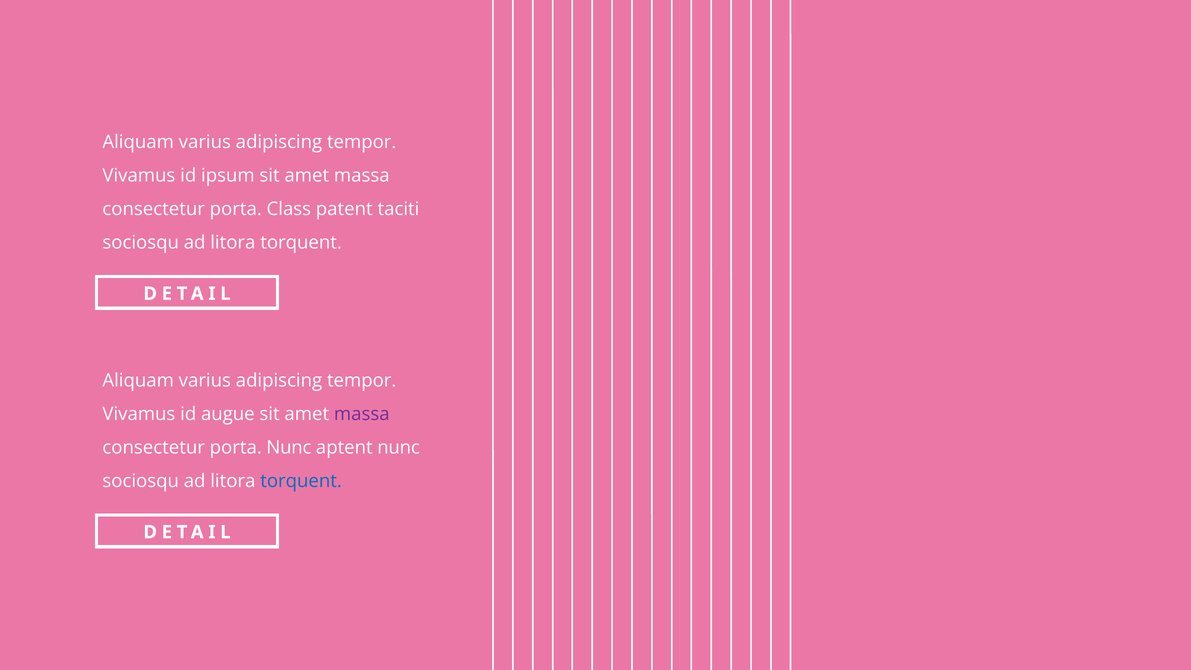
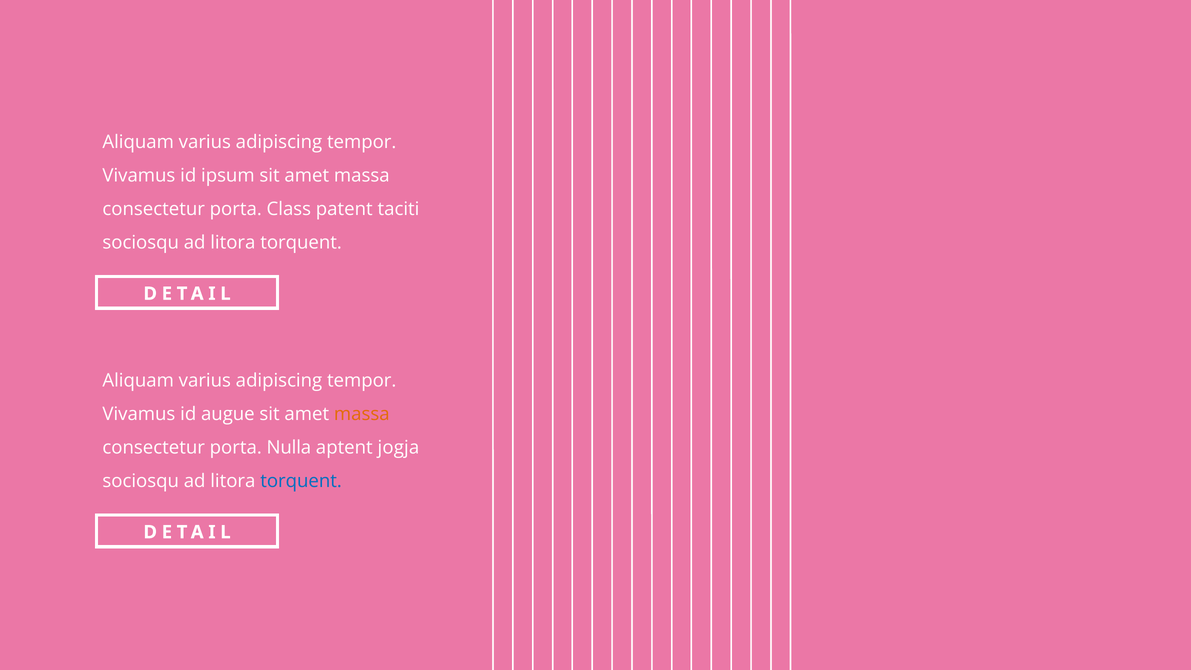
massa colour: purple -> orange (362, 414)
porta Nunc: Nunc -> Nulla (289, 447)
aptent nunc: nunc -> jogja (398, 447)
